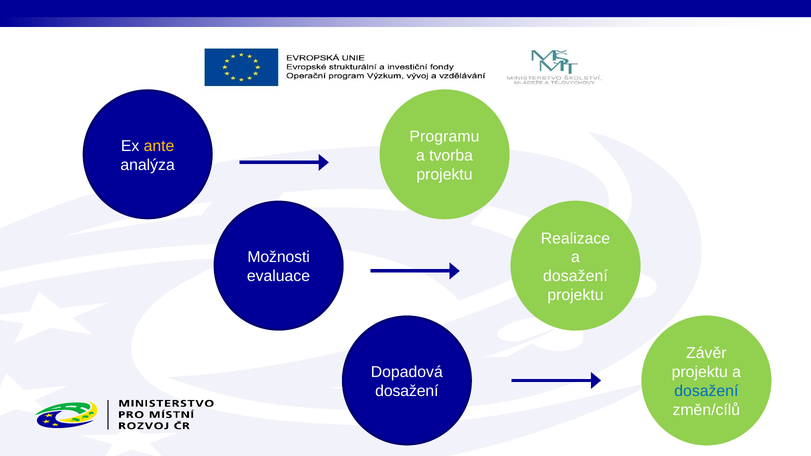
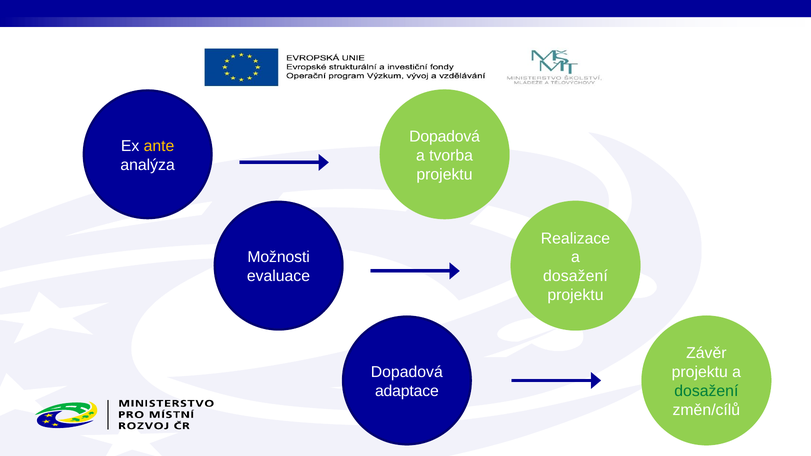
Programu: Programu -> Dopadová (445, 137)
dosažení: dosažení -> adaptace (407, 391)
dosažení colour: blue -> green (706, 391)
